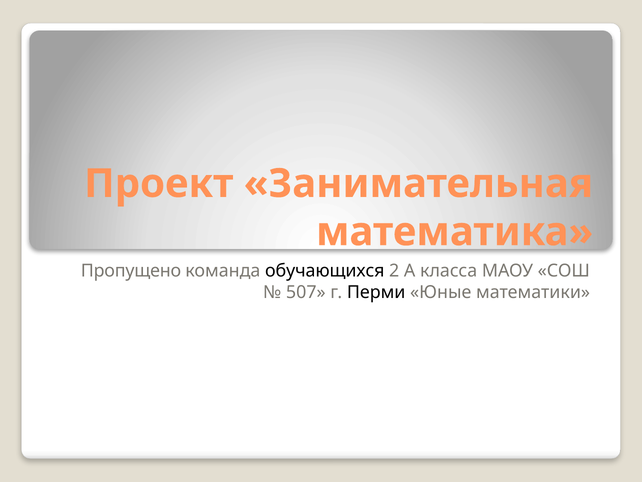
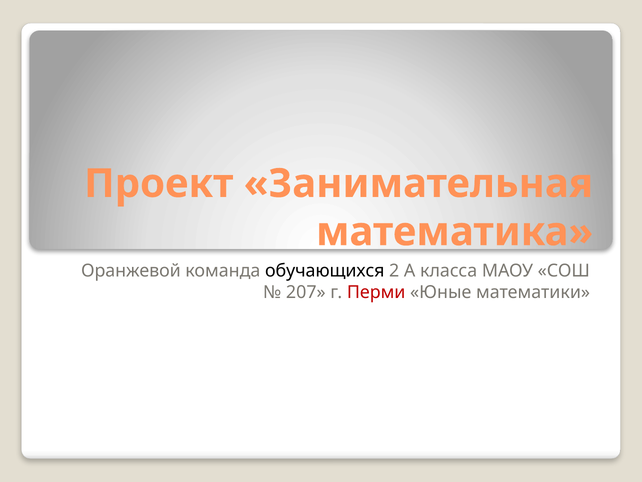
Пропущено: Пропущено -> Оранжевой (131, 271)
507: 507 -> 207 (306, 292)
Перми colour: black -> red (376, 292)
